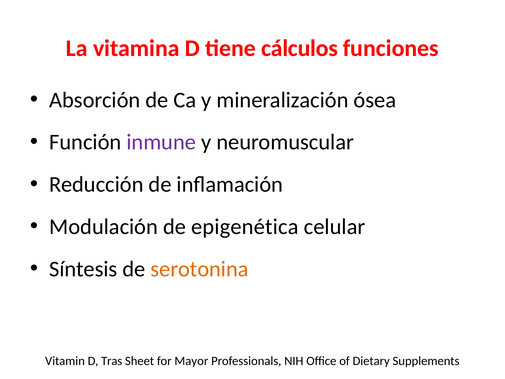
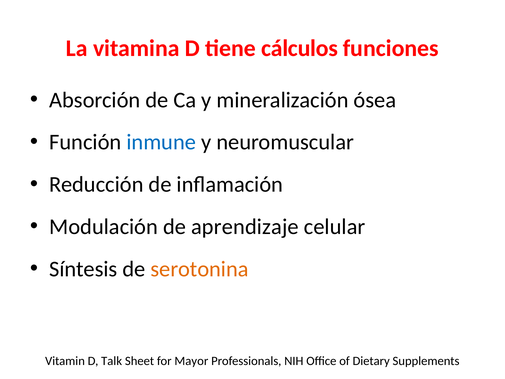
inmune colour: purple -> blue (161, 142)
epigenética: epigenética -> aprendizaje (245, 227)
Tras: Tras -> Talk (112, 361)
